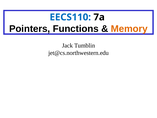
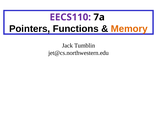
EECS110 colour: blue -> purple (70, 17)
